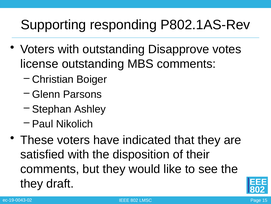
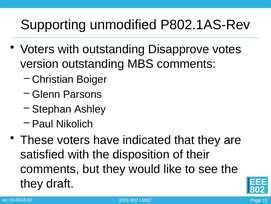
responding: responding -> unmodified (123, 25)
license: license -> version (39, 64)
